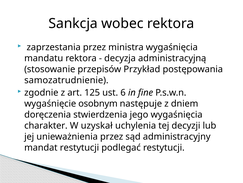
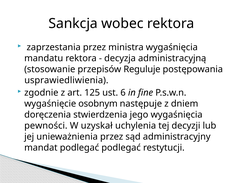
Przykład: Przykład -> Reguluje (142, 69)
samozatrudnienie: samozatrudnienie -> usprawiedliwienia (66, 80)
charakter: charakter -> pewności (46, 125)
mandat restytucji: restytucji -> podlegać (79, 147)
